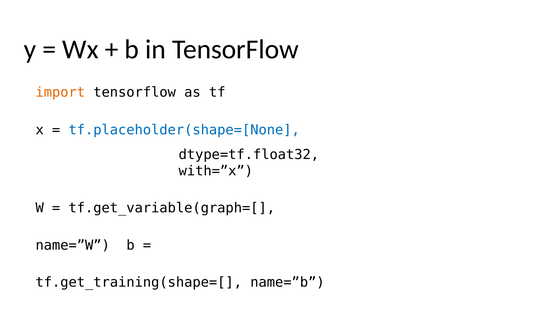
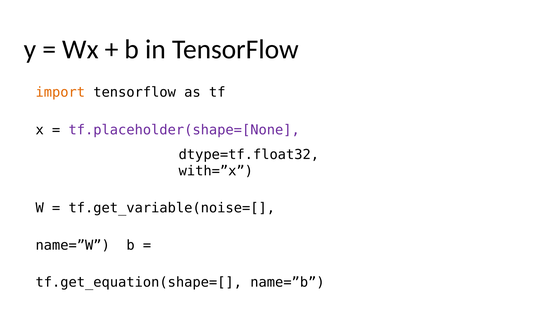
tf.placeholder(shape=[None colour: blue -> purple (184, 130)
tf.get_variable(graph=[: tf.get_variable(graph=[ -> tf.get_variable(noise=[ (172, 208)
tf.get_training(shape=[: tf.get_training(shape=[ -> tf.get_equation(shape=[ (139, 282)
